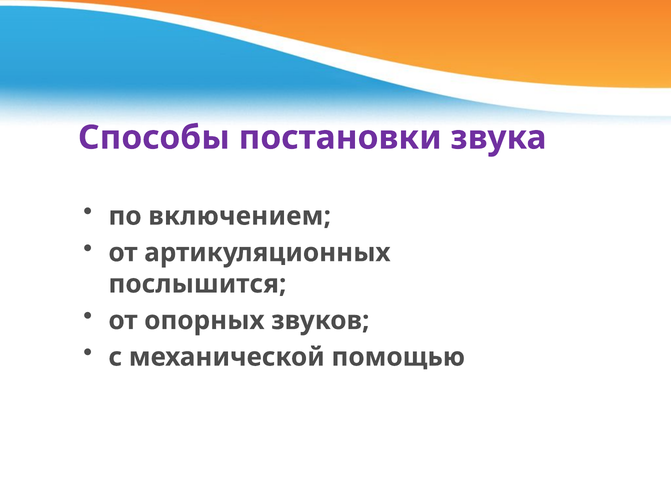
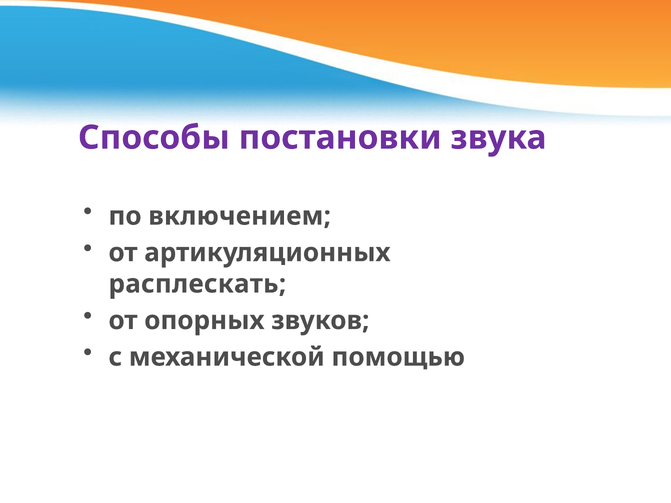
послышится: послышится -> расплескать (197, 284)
